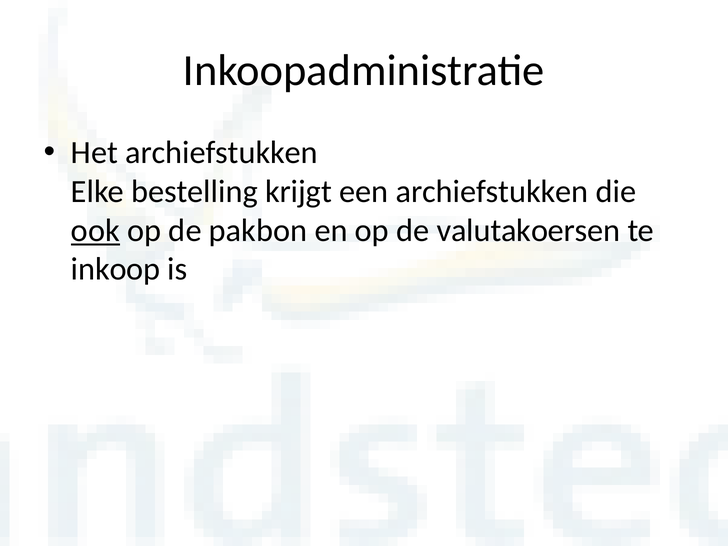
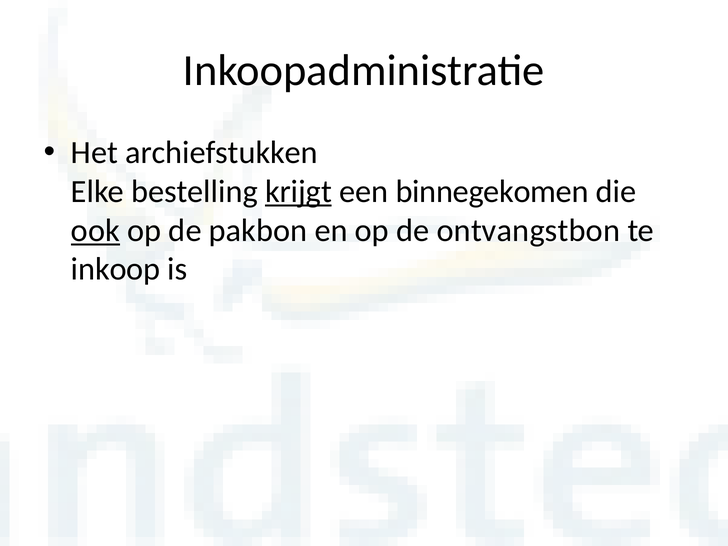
krijgt underline: none -> present (298, 192)
een archiefstukken: archiefstukken -> binnegekomen (492, 192)
valutakoersen: valutakoersen -> ontvangstbon (528, 230)
